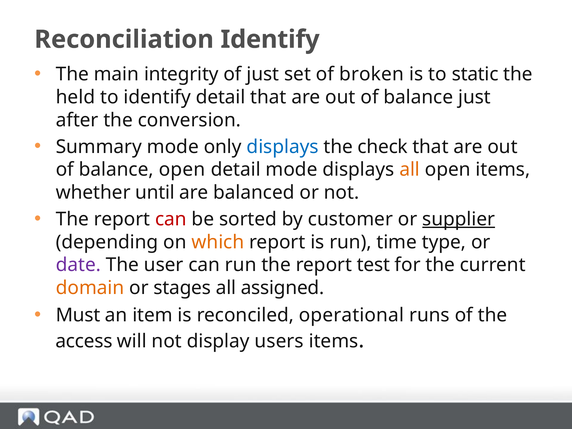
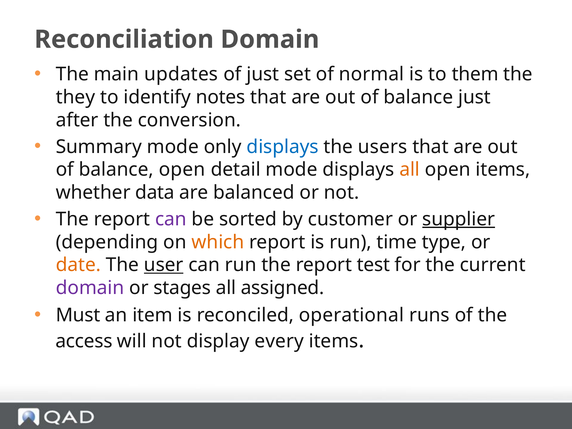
Reconciliation Identify: Identify -> Domain (270, 39)
integrity: integrity -> updates (181, 74)
broken: broken -> normal (372, 74)
static: static -> them (475, 74)
held: held -> they (75, 97)
identify detail: detail -> notes (221, 97)
check: check -> users (383, 147)
until: until -> data (155, 193)
can colour: red -> purple (171, 219)
date colour: purple -> orange (78, 265)
user underline: none -> present (164, 265)
domain colour: orange -> purple (90, 288)
users: users -> every (279, 341)
